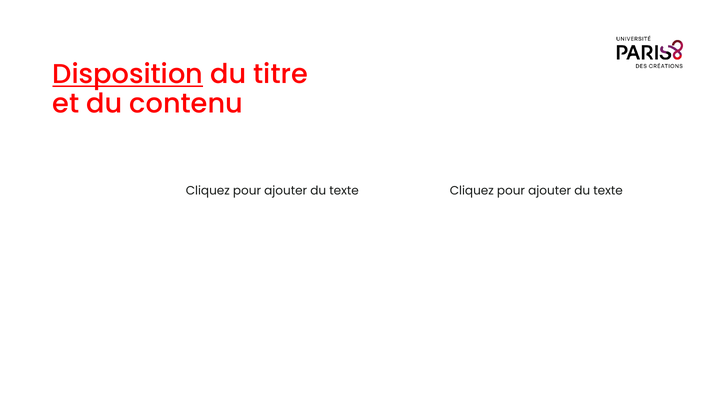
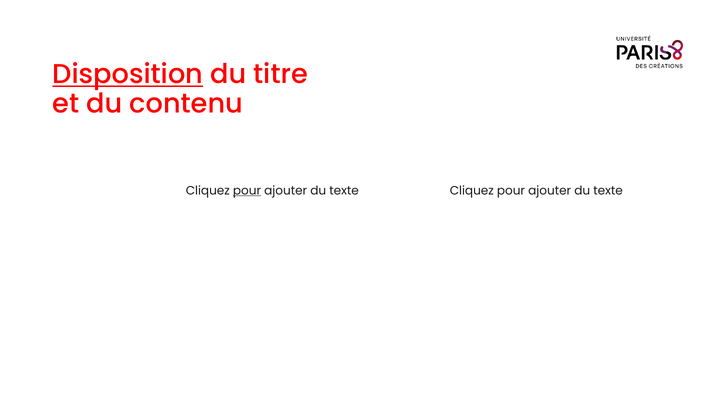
pour underline: none -> present (247, 190)
